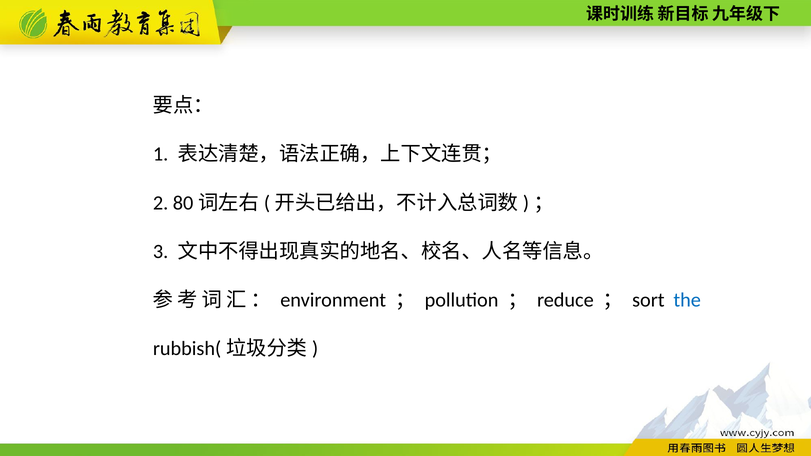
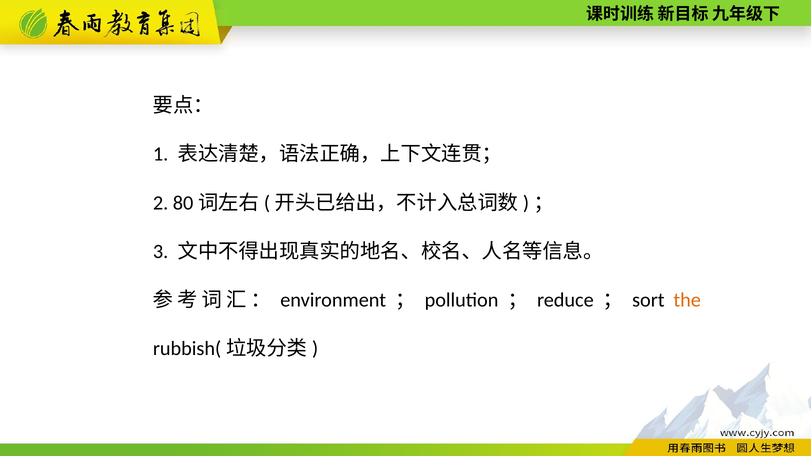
the colour: blue -> orange (687, 300)
